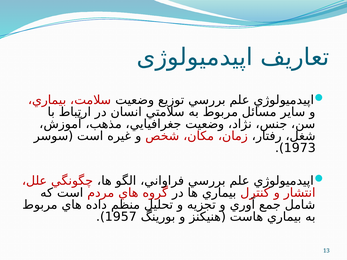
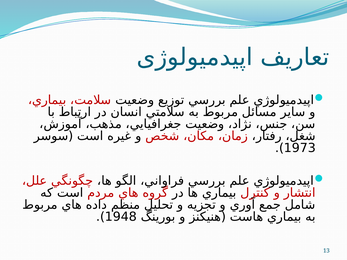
1957: 1957 -> 1948 (121, 217)
